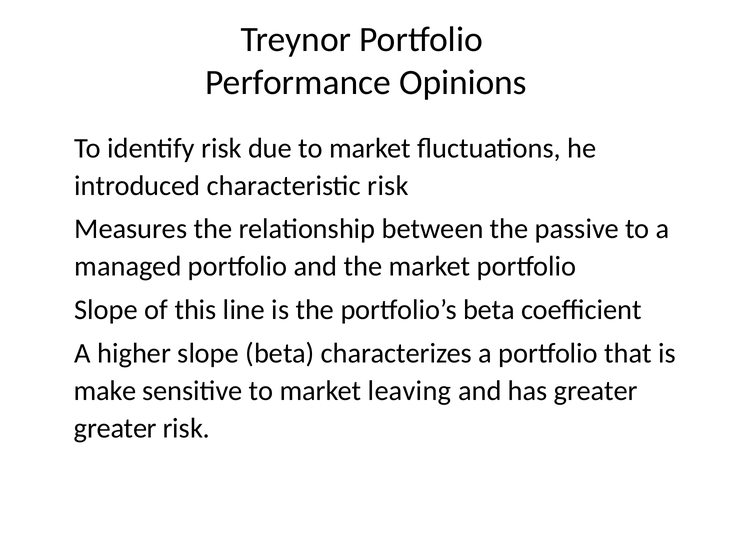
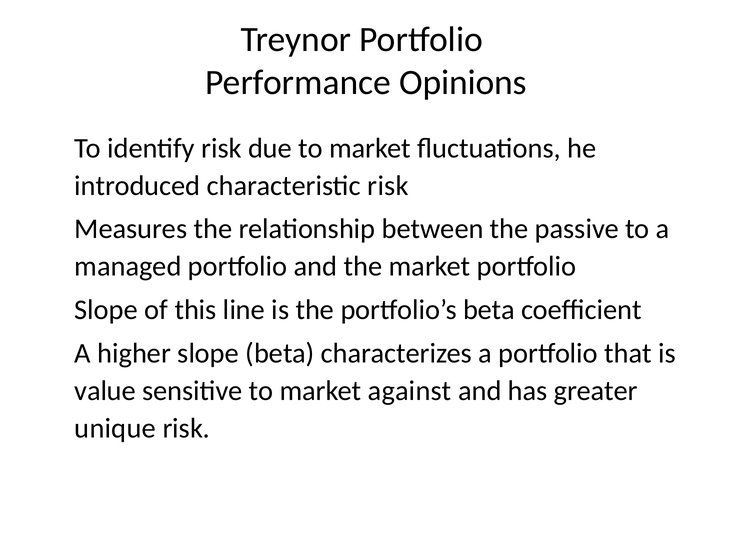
make: make -> value (105, 391)
leaving: leaving -> against (410, 391)
greater: greater -> unique (115, 428)
